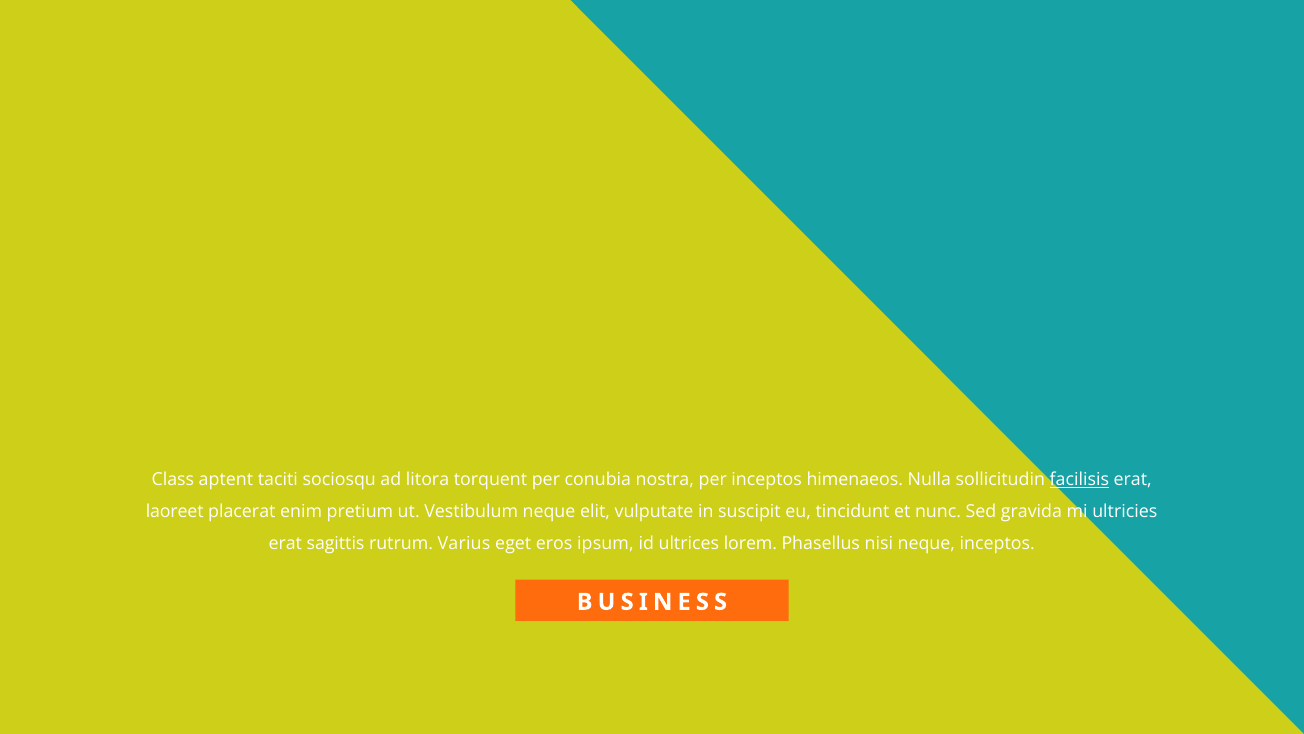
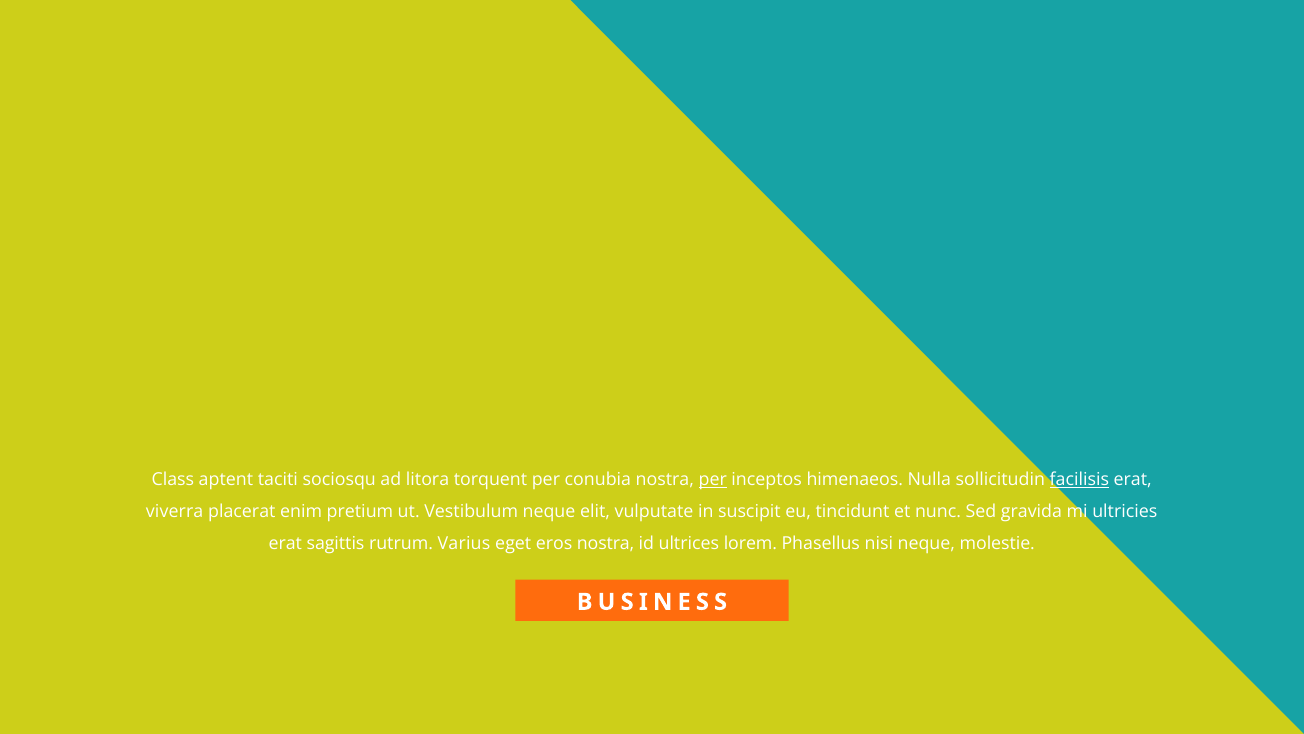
per underline: none -> present (713, 479)
laoreet: laoreet -> viverra (175, 511)
eros ipsum: ipsum -> nostra (606, 543)
neque inceptos: inceptos -> molestie (997, 543)
